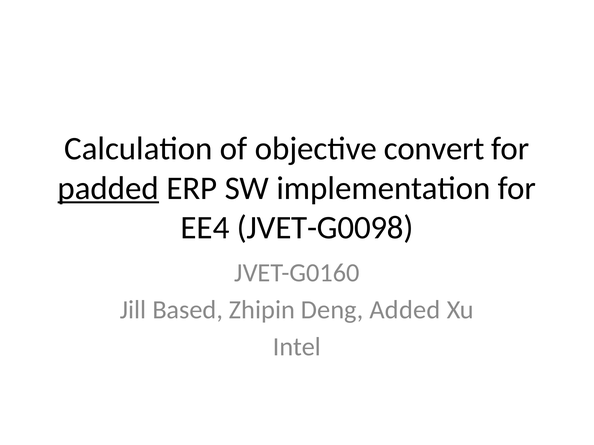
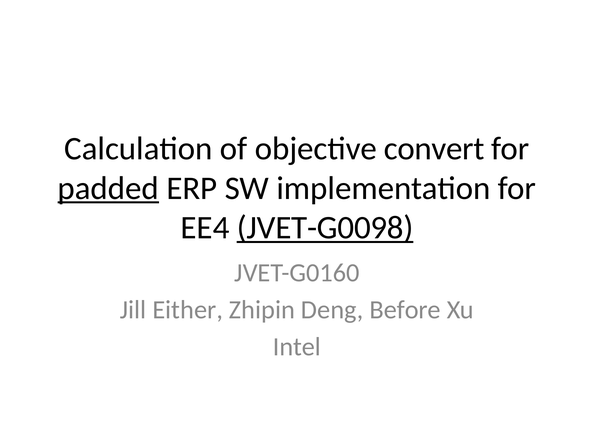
JVET-G0098 underline: none -> present (325, 228)
Based: Based -> Either (188, 310)
Added: Added -> Before (405, 310)
